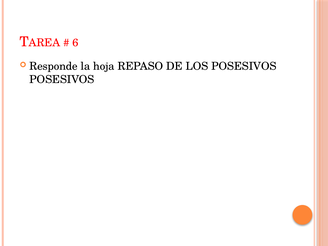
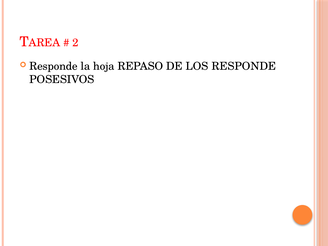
6: 6 -> 2 (75, 43)
LOS POSESIVOS: POSESIVOS -> RESPONDE (244, 66)
